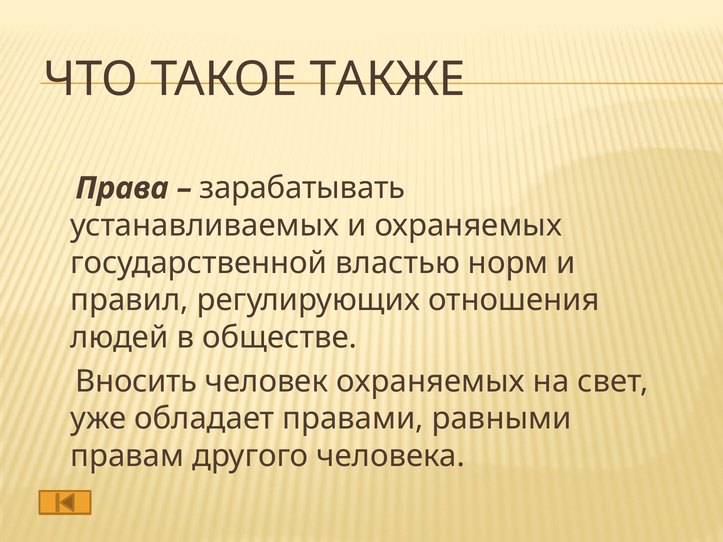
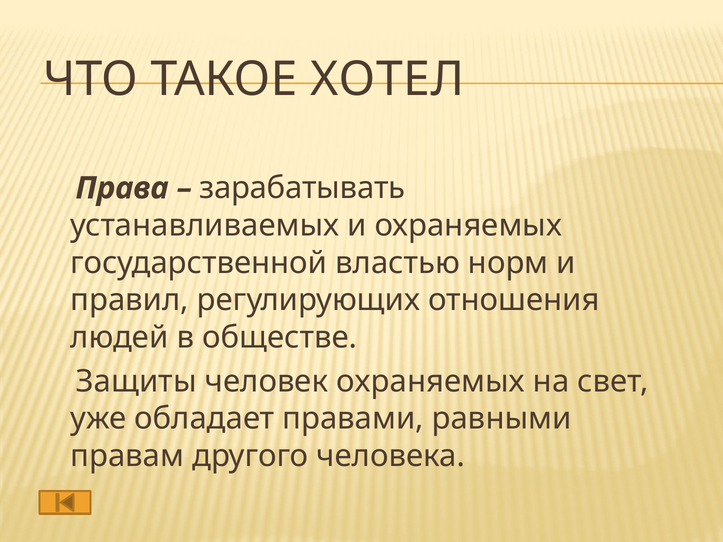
ТАКЖЕ: ТАКЖЕ -> ХОТЕЛ (387, 79)
Вносить: Вносить -> Защиты (136, 382)
